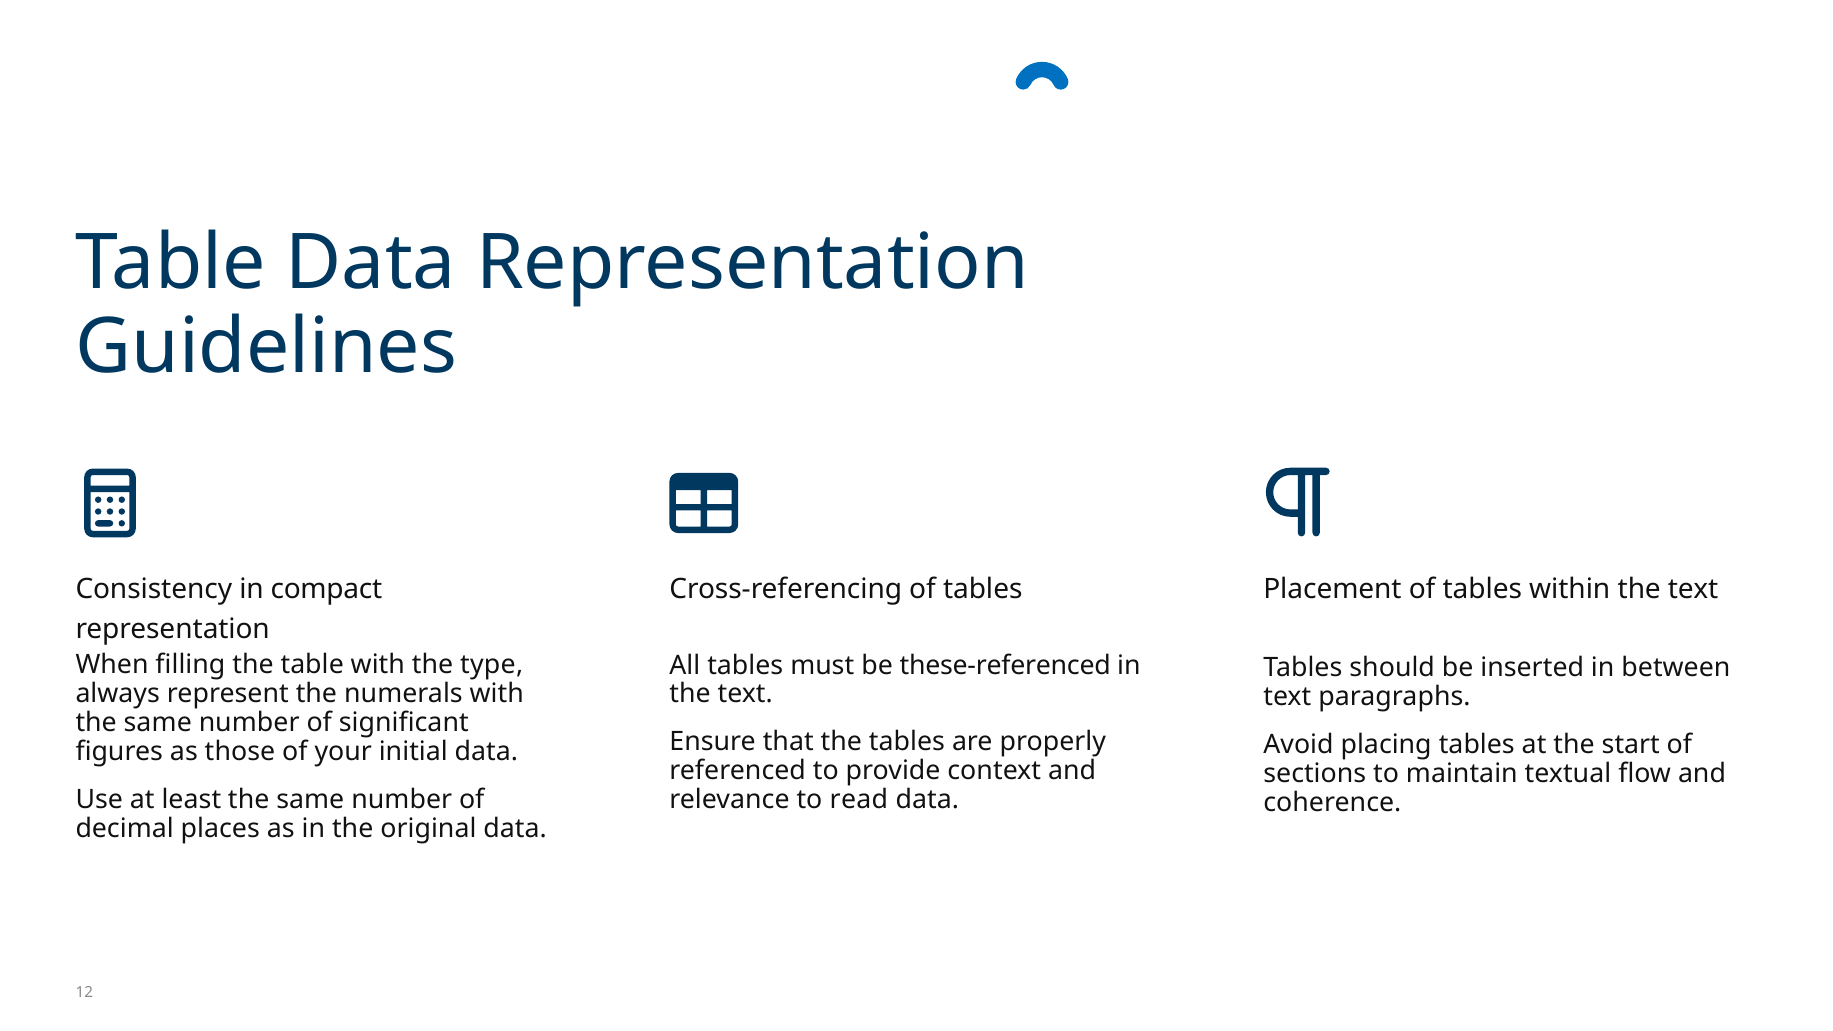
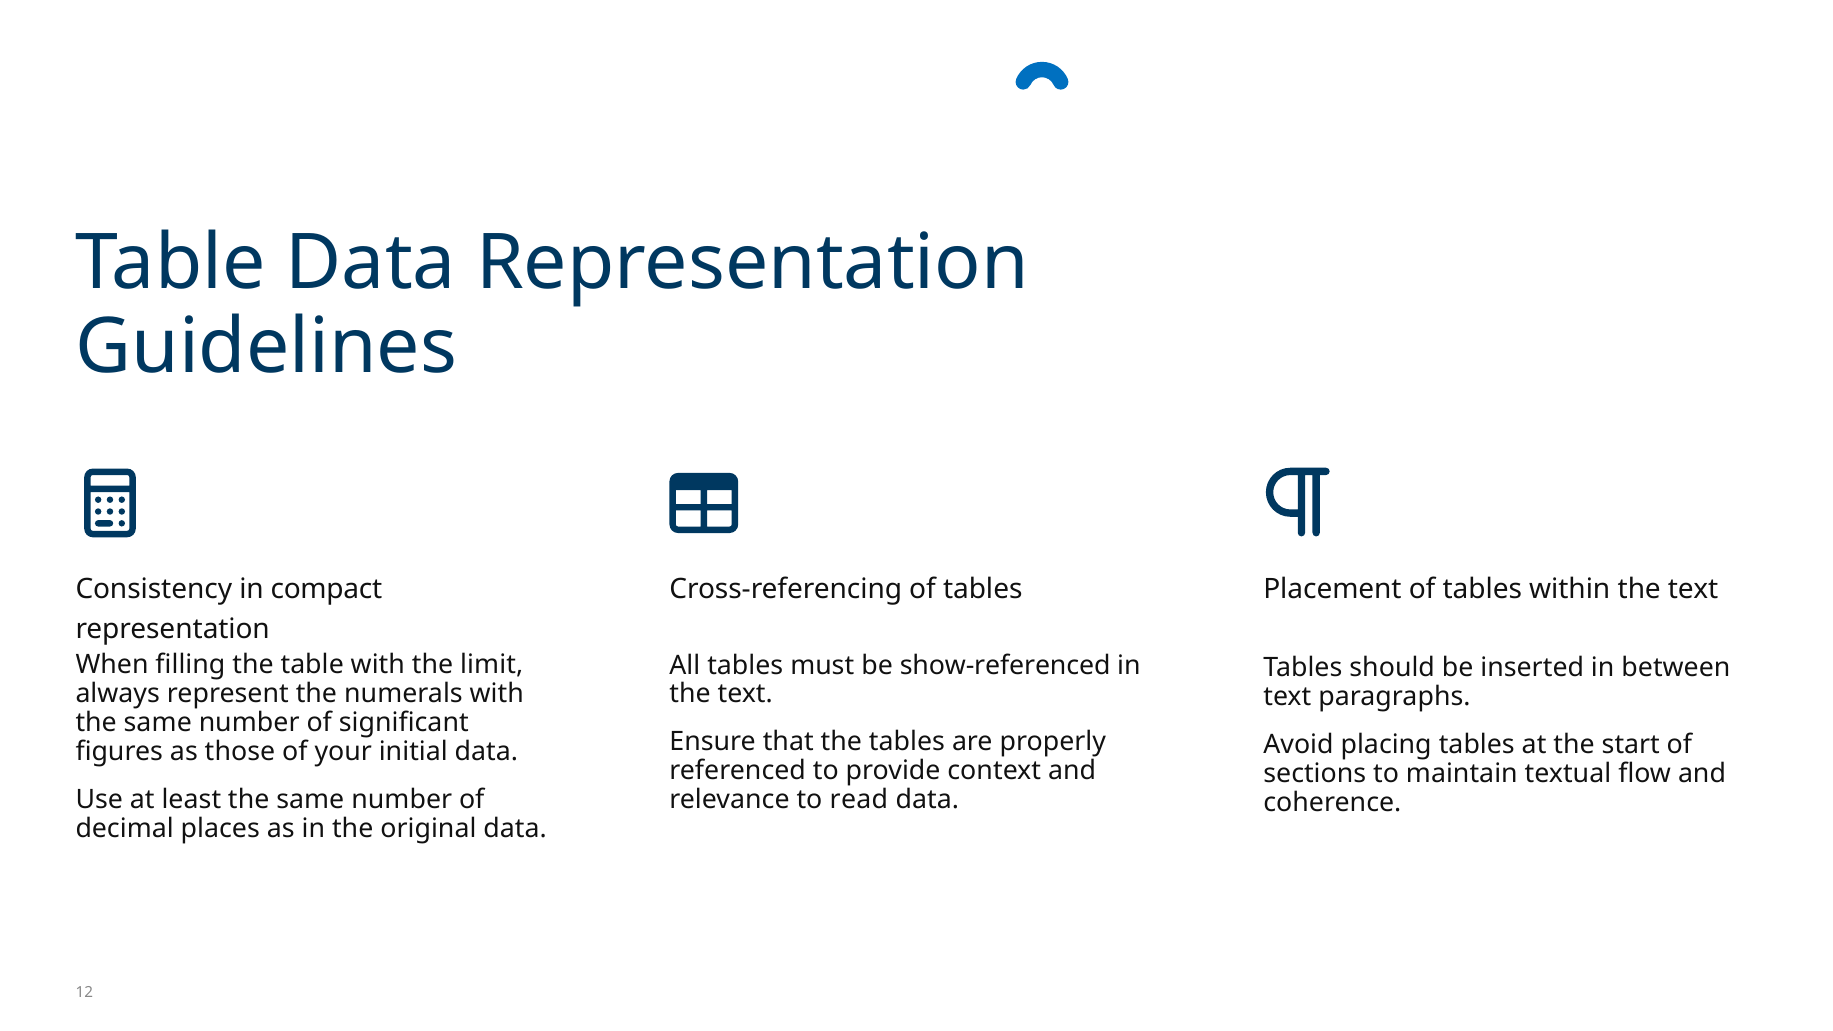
type: type -> limit (492, 665)
these-referenced: these-referenced -> show-referenced (1005, 665)
